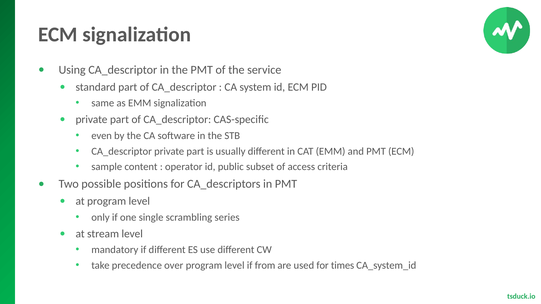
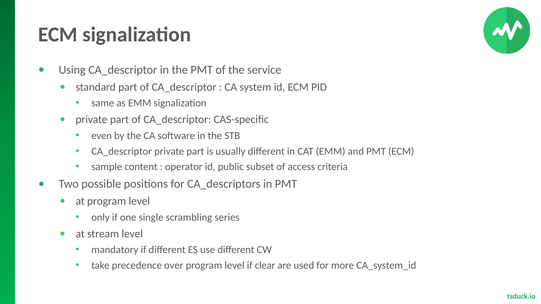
from: from -> clear (265, 266)
times: times -> more (343, 266)
